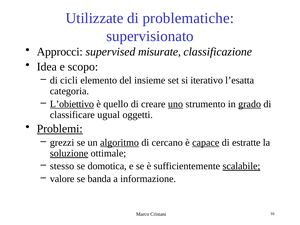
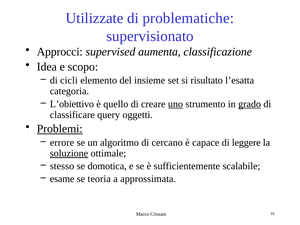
misurate: misurate -> aumenta (159, 52)
iterativo: iterativo -> risultato (207, 80)
L’obiettivo underline: present -> none (72, 104)
ugual: ugual -> query (109, 115)
grezzi: grezzi -> errore (62, 143)
algoritmo underline: present -> none (119, 143)
capace underline: present -> none (206, 143)
estratte: estratte -> leggere (246, 143)
scalabile underline: present -> none (241, 166)
valore: valore -> esame (62, 179)
banda: banda -> teoria (99, 179)
informazione: informazione -> approssimata (148, 179)
